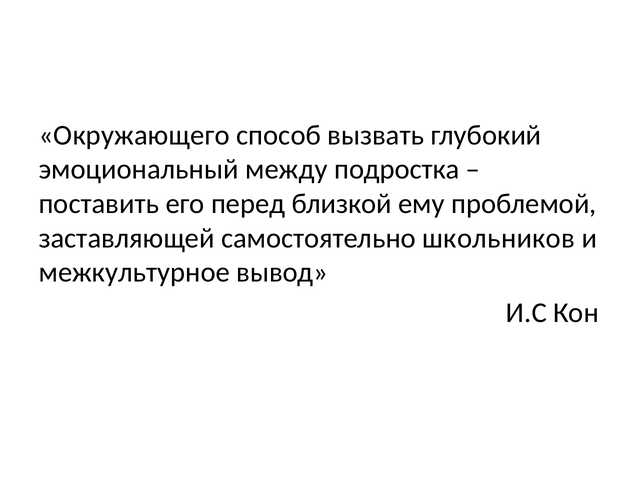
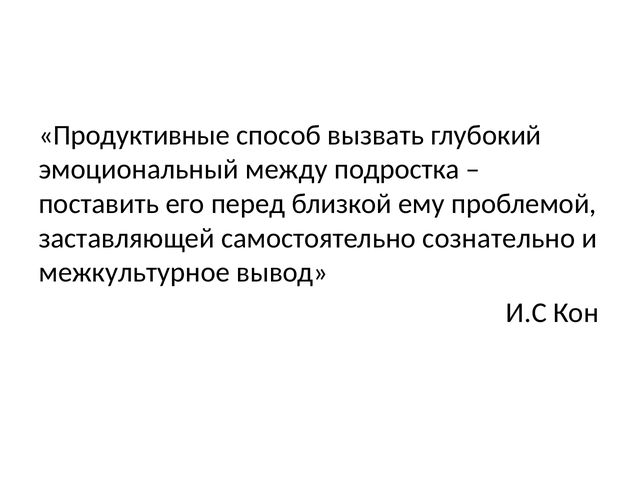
Окружающего: Окружающего -> Продуктивные (134, 135)
школьников: школьников -> сознательно (499, 238)
